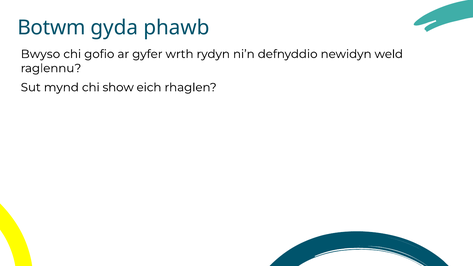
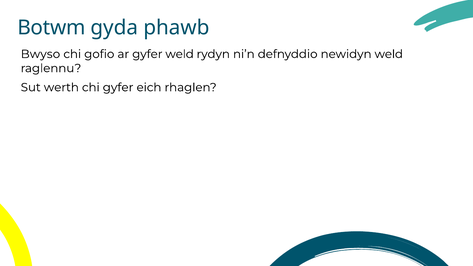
gyfer wrth: wrth -> weld (180, 54)
mynd: mynd -> werth (61, 87)
chi show: show -> gyfer (118, 87)
